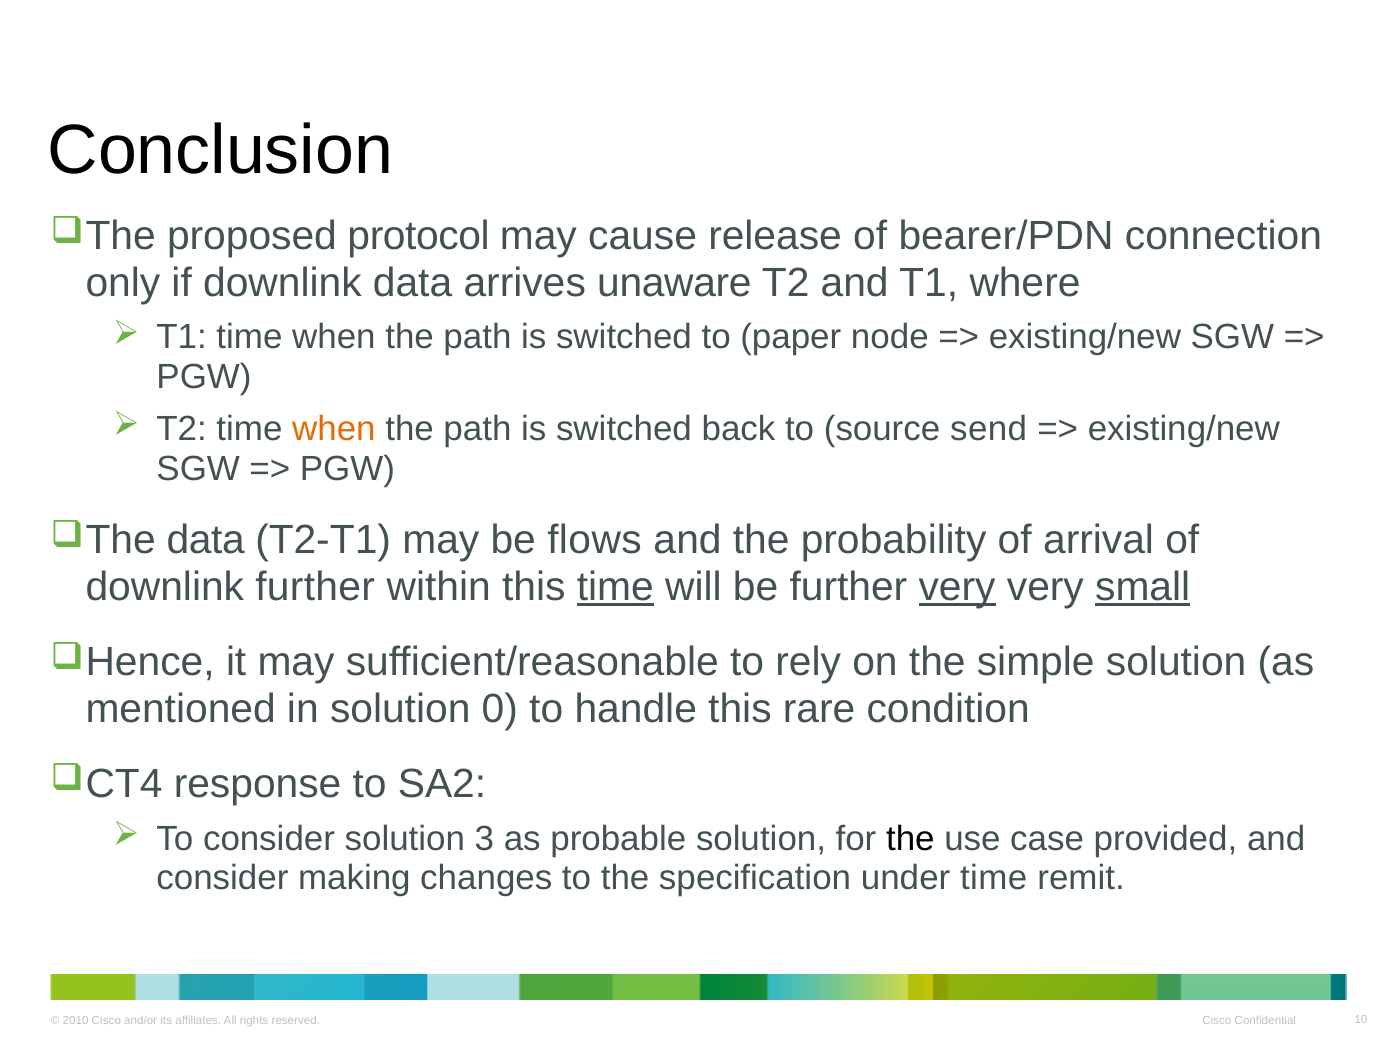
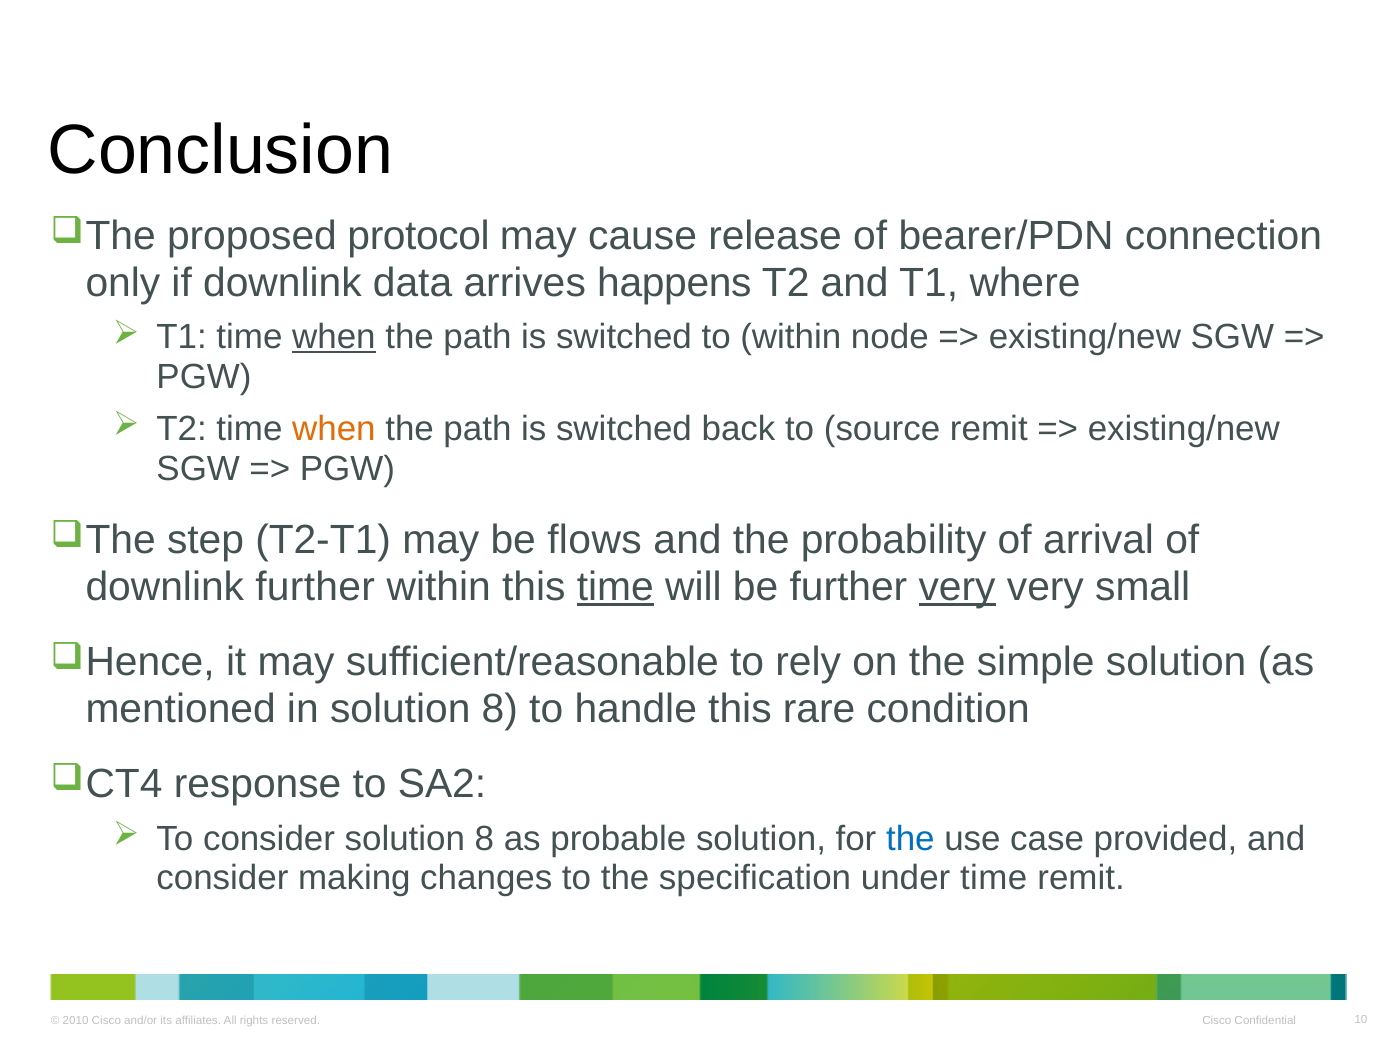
unaware: unaware -> happens (674, 283)
when underline: none -> present (334, 338)
to paper: paper -> within (791, 338)
source send: send -> remit (989, 429)
data: data -> step (206, 541)
small underline: present -> none (1143, 587)
in solution 0: 0 -> 8 (500, 709)
consider solution 3: 3 -> 8 (484, 839)
the colour: black -> blue (910, 839)
